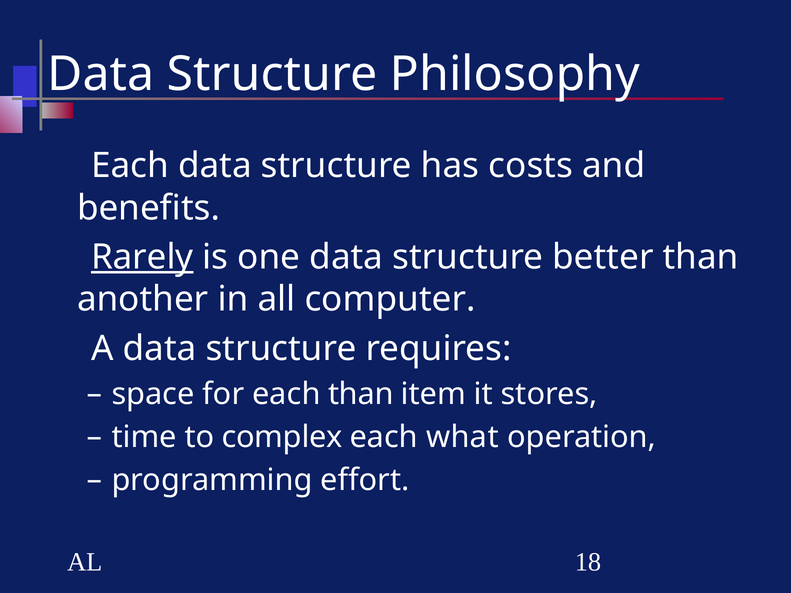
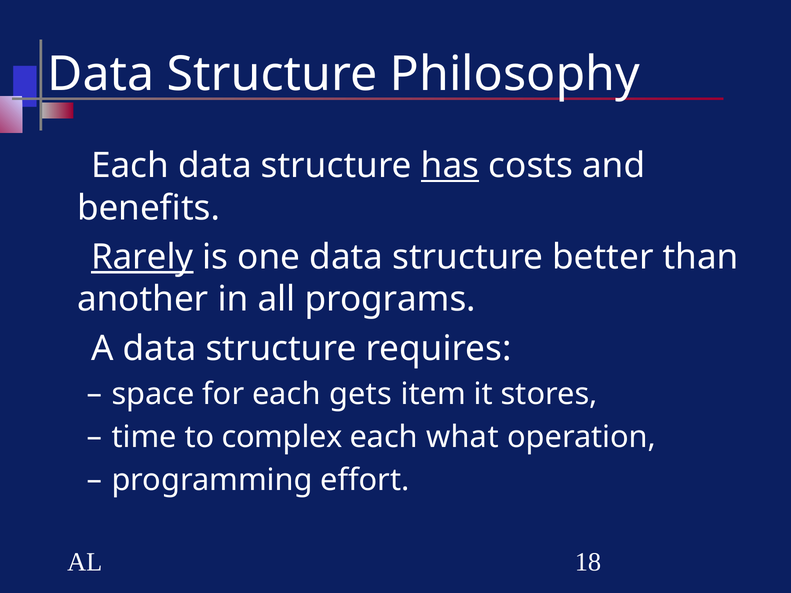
has underline: none -> present (450, 166)
computer: computer -> programs (390, 299)
each than: than -> gets (361, 394)
